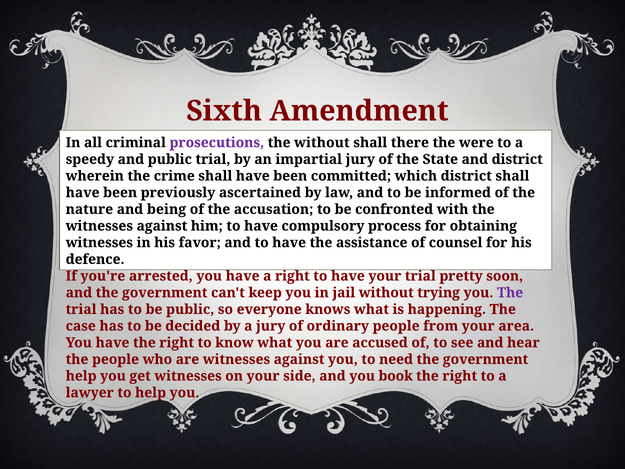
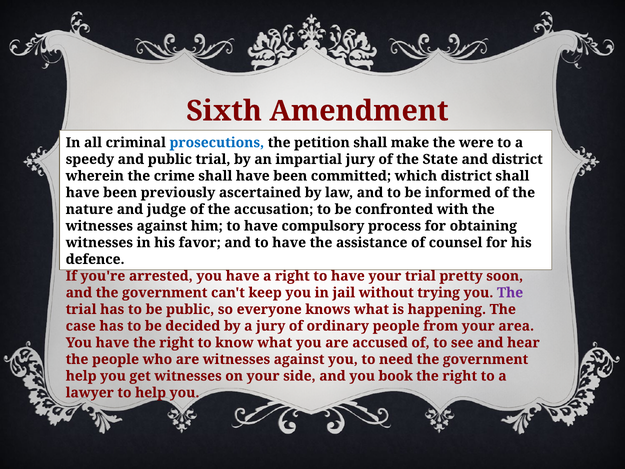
prosecutions colour: purple -> blue (217, 143)
the without: without -> petition (322, 143)
there: there -> make (410, 143)
being: being -> judge (166, 209)
